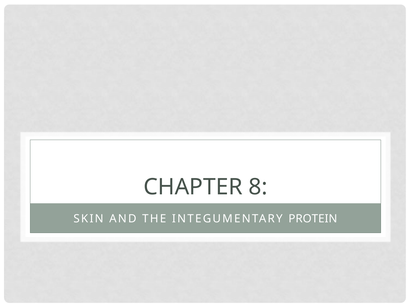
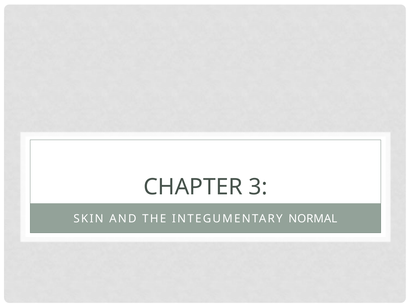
8: 8 -> 3 (258, 187)
PROTEIN: PROTEIN -> NORMAL (313, 219)
